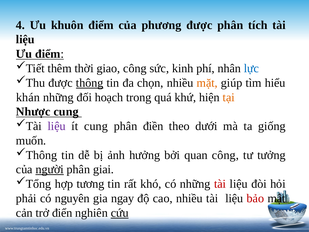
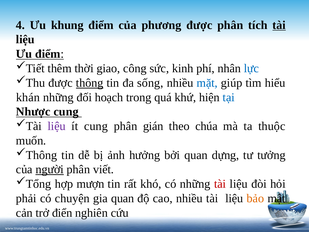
khuôn: khuôn -> khung (67, 25)
tài underline: none -> present (279, 25)
chọn: chọn -> sống (150, 83)
mặt colour: orange -> blue (207, 83)
tại colour: orange -> blue (229, 97)
điền: điền -> gián (153, 126)
dưới: dưới -> chúa (206, 126)
giống: giống -> thuộc (272, 126)
quan công: công -> dựng (226, 155)
giai: giai -> viết (104, 169)
tương: tương -> mượn (90, 184)
nguyên: nguyên -> chuyện (72, 198)
gia ngay: ngay -> quan (123, 198)
bảo colour: red -> orange (255, 198)
cứu underline: present -> none (120, 213)
